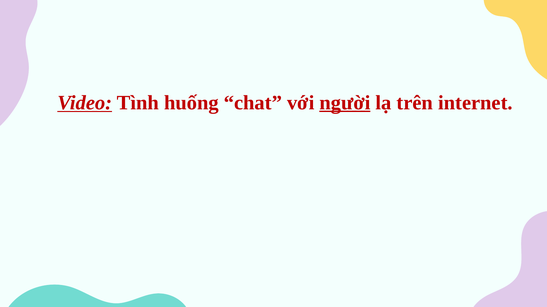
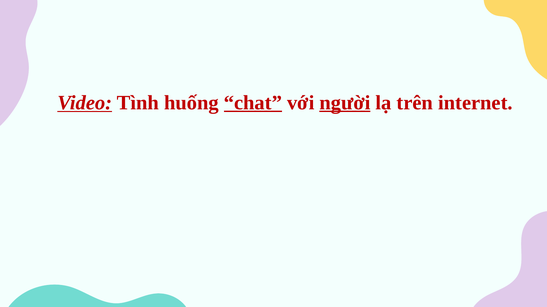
chat underline: none -> present (253, 103)
